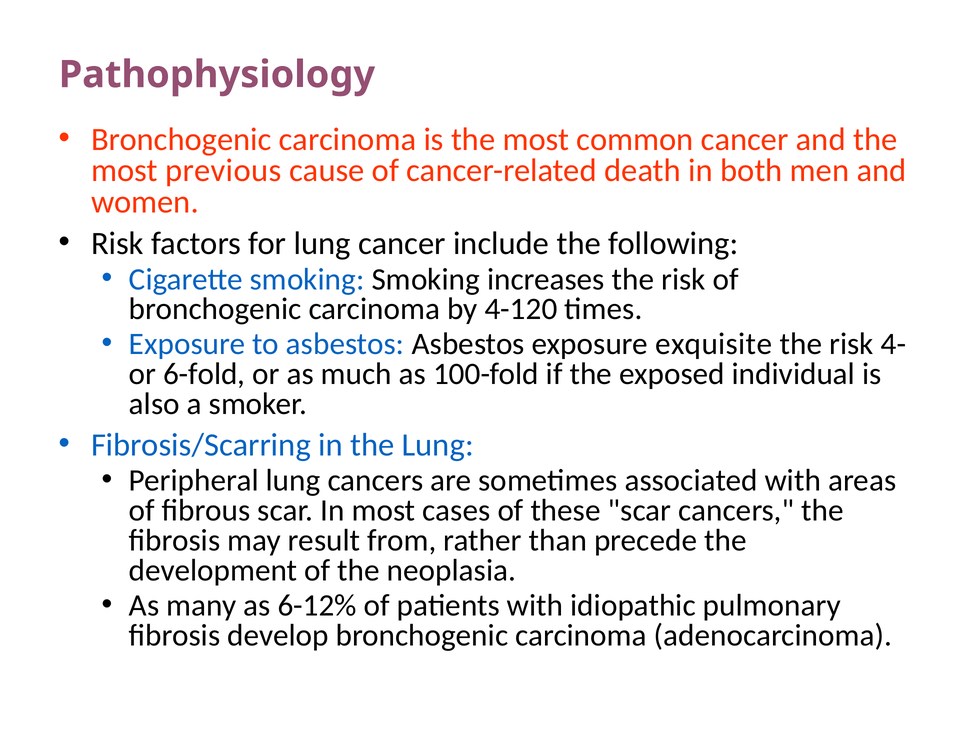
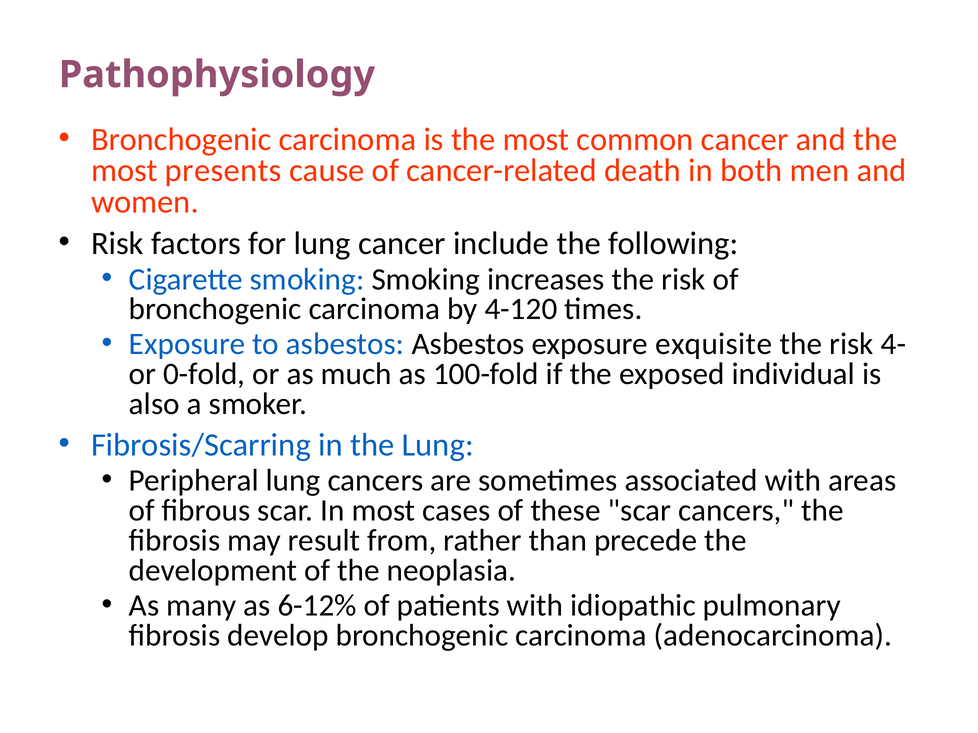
previous: previous -> presents (223, 171)
6-fold: 6-fold -> 0-fold (204, 374)
